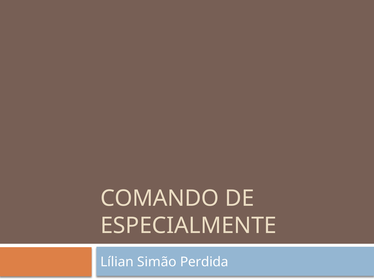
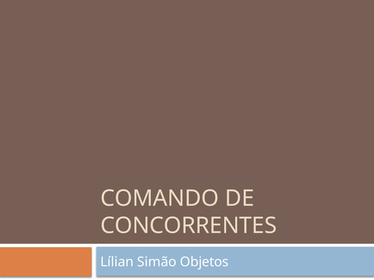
ESPECIALMENTE: ESPECIALMENTE -> CONCORRENTES (189, 226)
Perdida: Perdida -> Objetos (204, 262)
